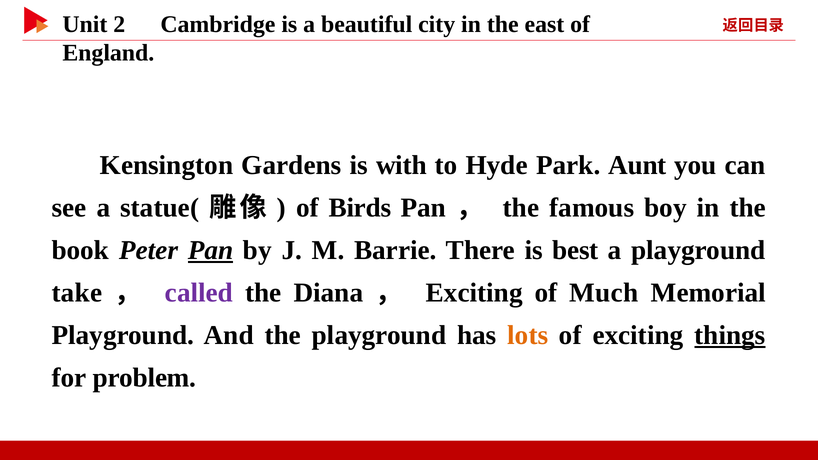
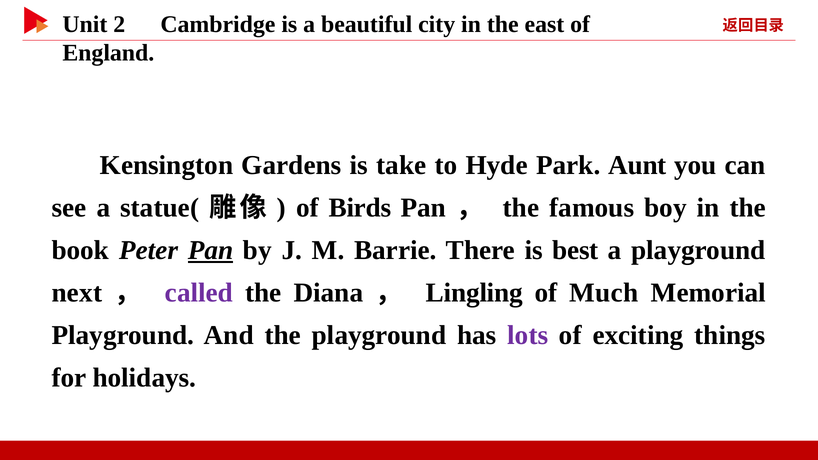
with: with -> take (401, 165)
take: take -> next (77, 293)
Exciting: Exciting -> Lingling (474, 293)
lots colour: orange -> purple (528, 335)
things underline: present -> none (730, 335)
problem: problem -> holidays (144, 378)
